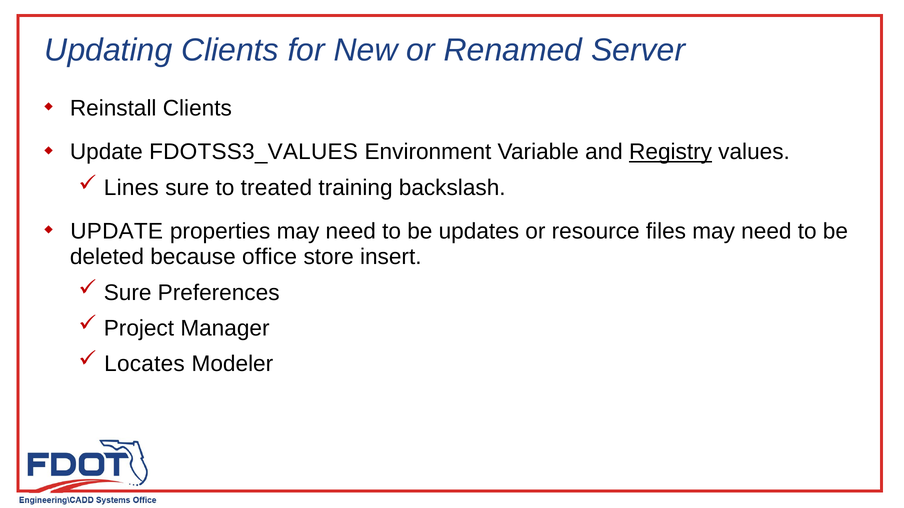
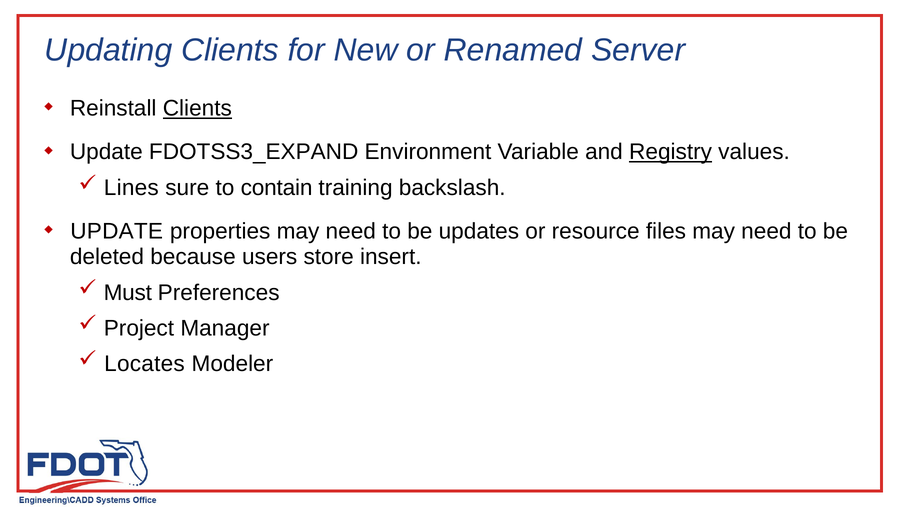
Clients underline: none -> present (197, 109)
FDOTSS3_VALUES: FDOTSS3_VALUES -> FDOTSS3_EXPAND (254, 152)
treated: treated -> contain (277, 188)
office: office -> users (270, 257)
Sure: Sure -> Must (128, 293)
